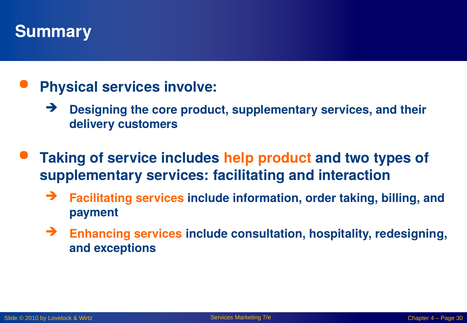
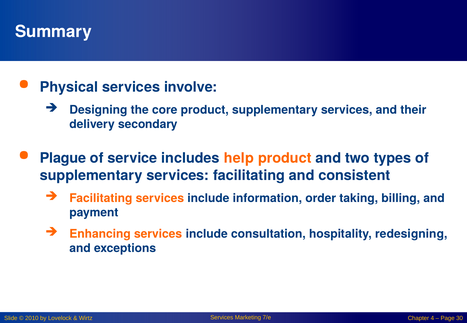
customers: customers -> secondary (148, 124)
Taking: Taking -> Plague (63, 158)
interaction: interaction -> consistent (354, 175)
